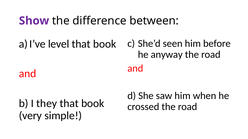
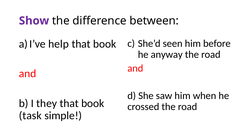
level: level -> help (59, 44)
very: very -> task (30, 116)
